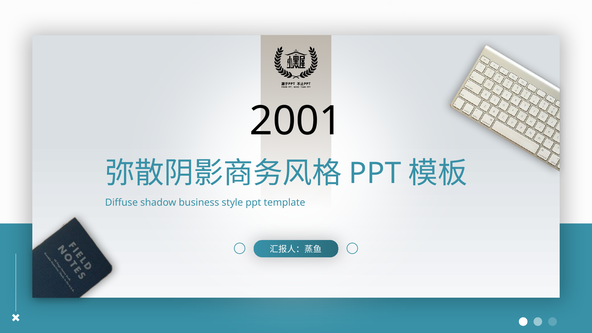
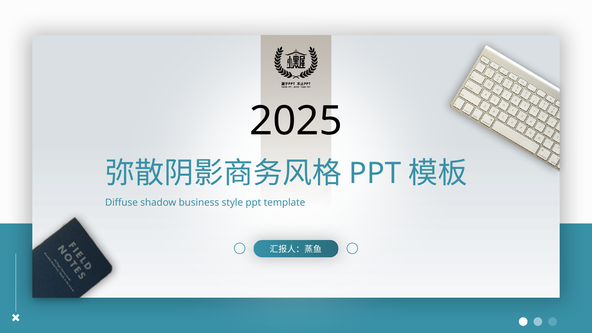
2001: 2001 -> 2025 (296, 121)
